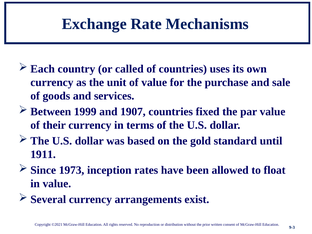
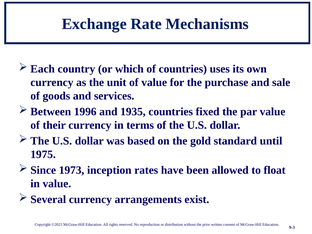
called: called -> which (129, 69)
1999: 1999 -> 1996 (85, 112)
1907: 1907 -> 1935 (133, 112)
1911: 1911 -> 1975 (43, 154)
